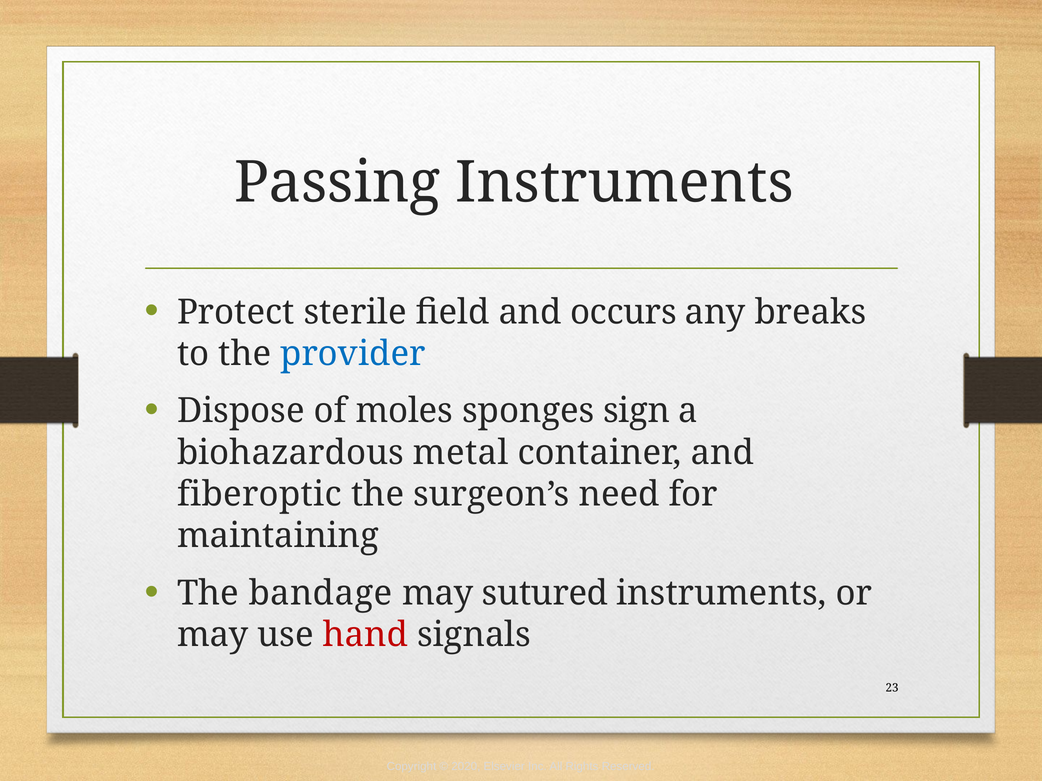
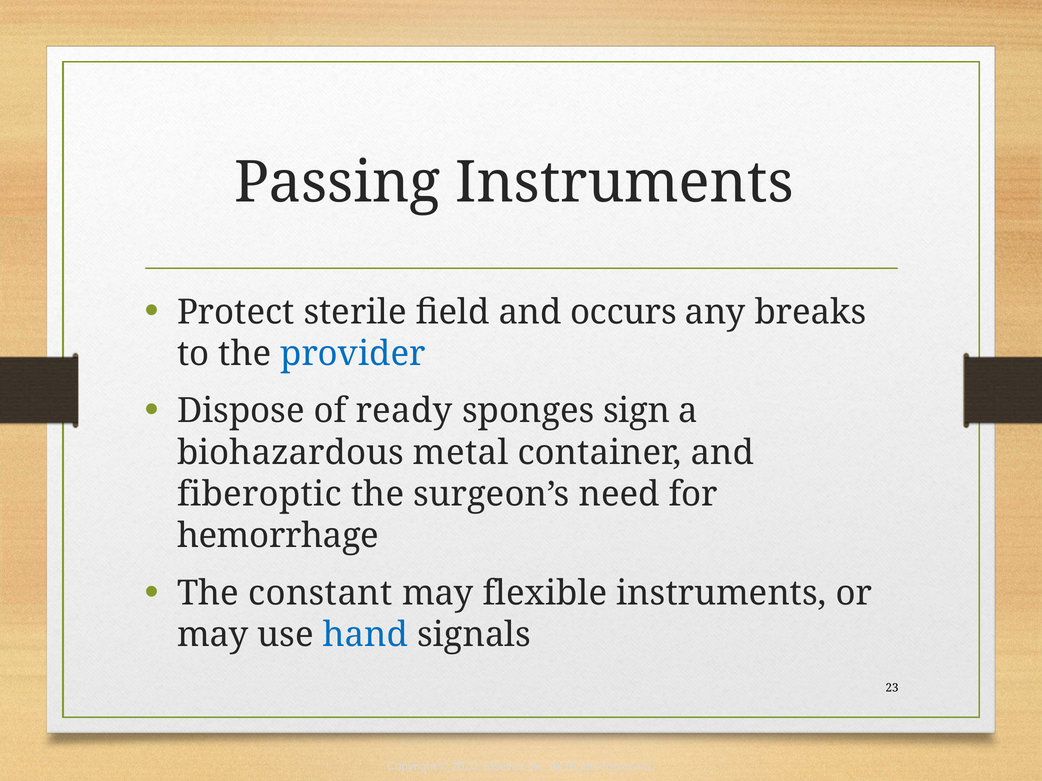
moles: moles -> ready (404, 411)
maintaining: maintaining -> hemorrhage (278, 536)
bandage: bandage -> constant (320, 594)
sutured: sutured -> flexible (545, 594)
hand colour: red -> blue (365, 635)
